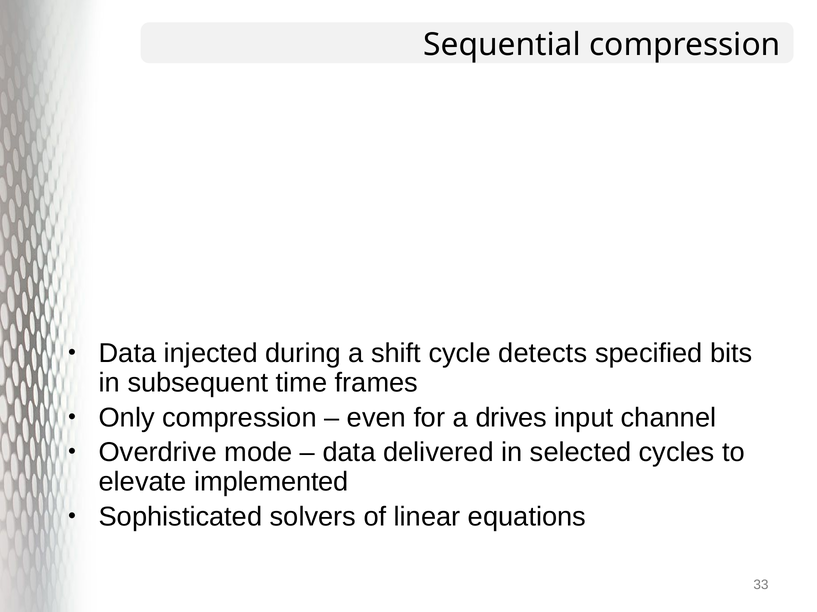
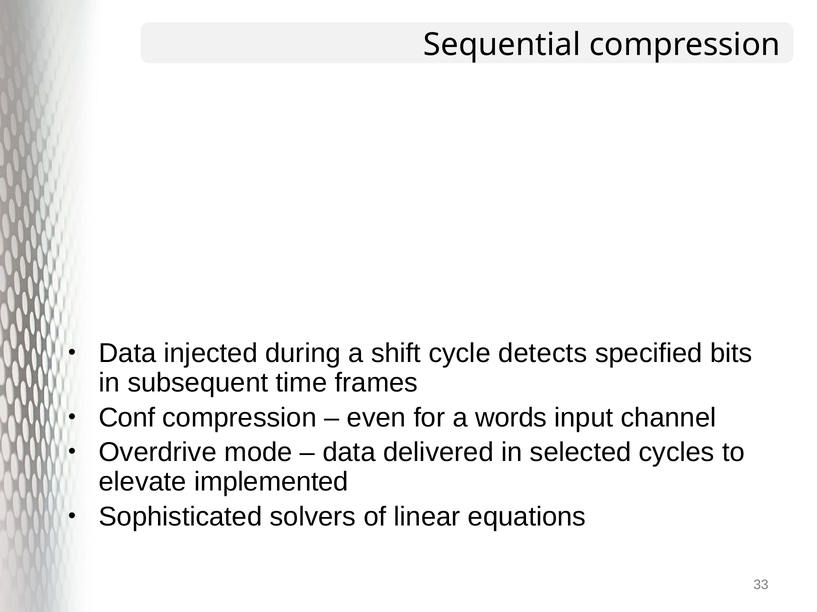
Only: Only -> Conf (127, 418)
drives: drives -> words (511, 418)
